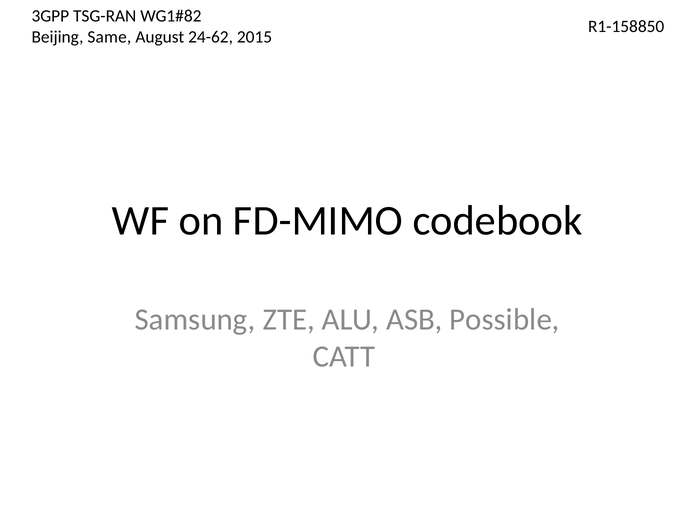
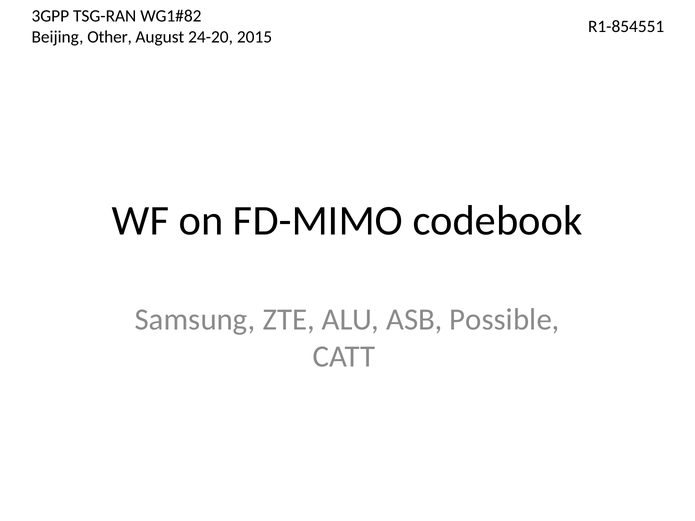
R1-158850: R1-158850 -> R1-854551 (626, 27)
Same: Same -> Other (110, 37)
24-62: 24-62 -> 24-20 (211, 37)
